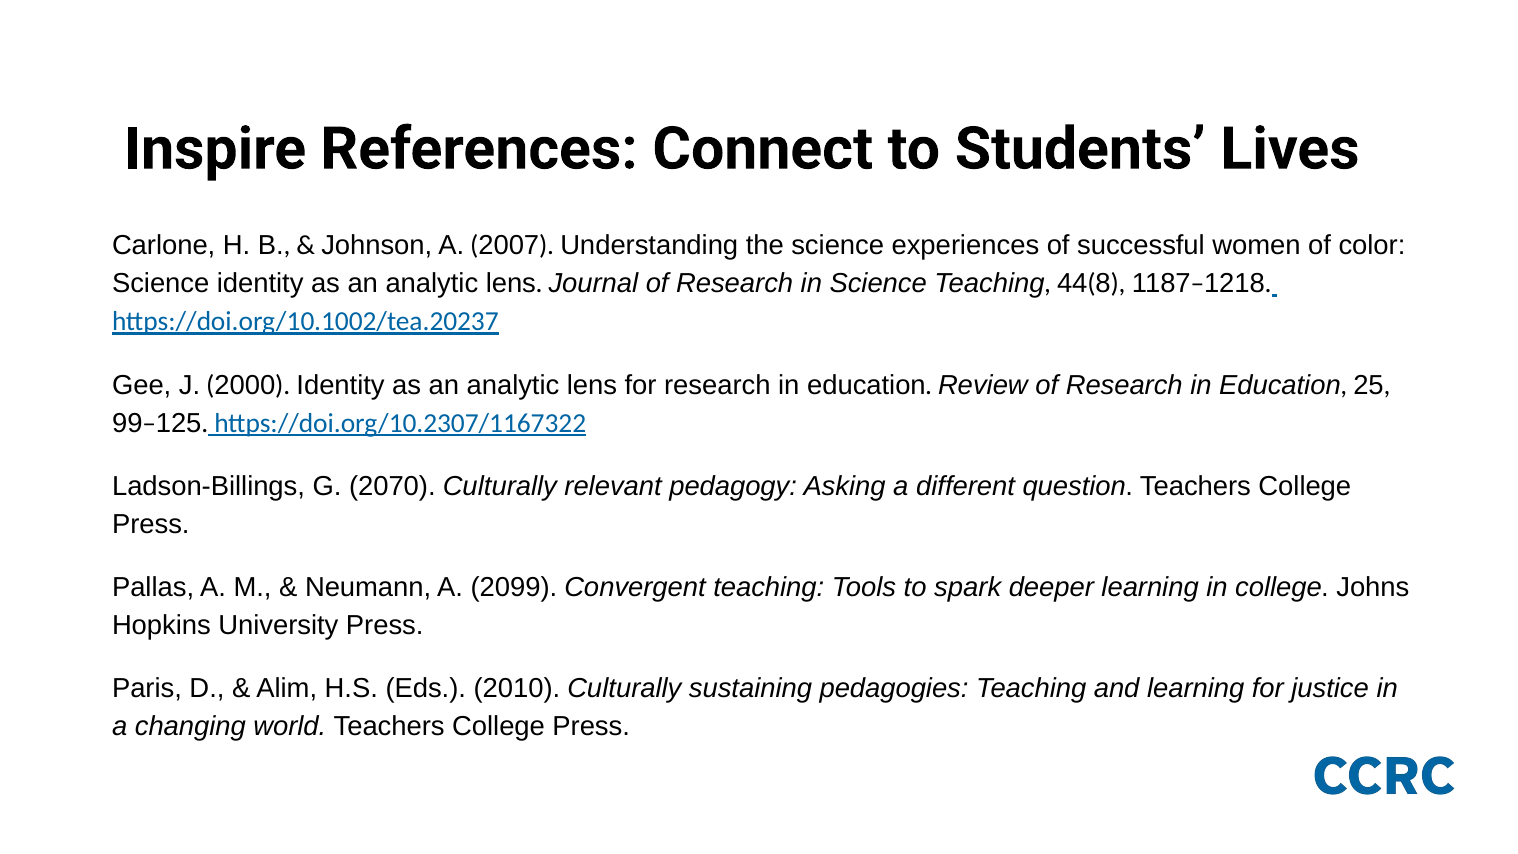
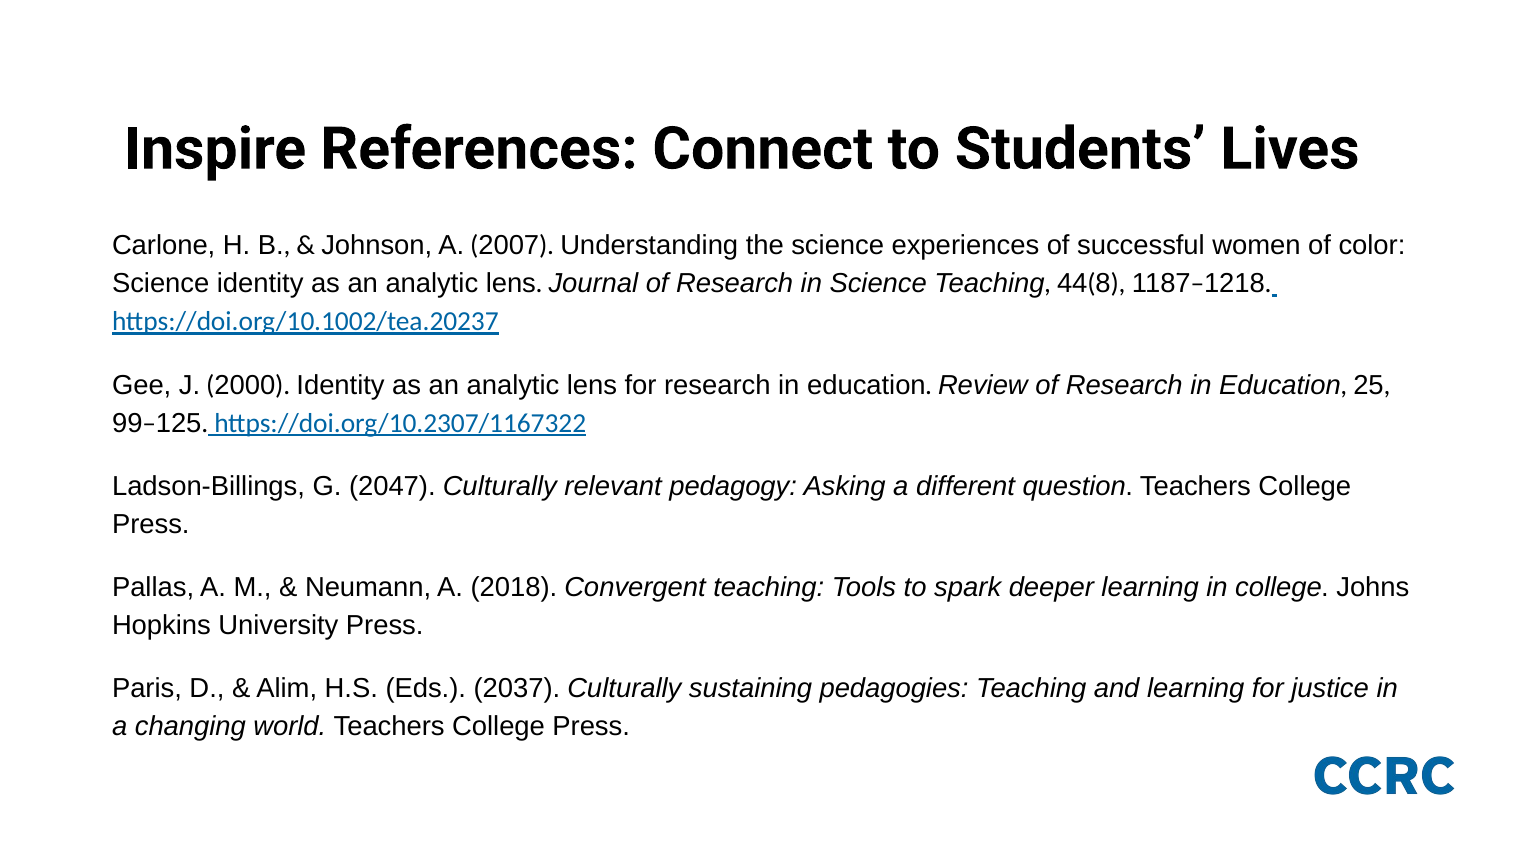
2070: 2070 -> 2047 (392, 487)
2099: 2099 -> 2018 (514, 588)
2010: 2010 -> 2037 (517, 689)
